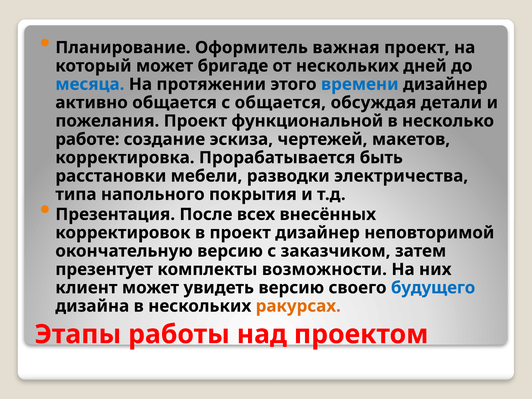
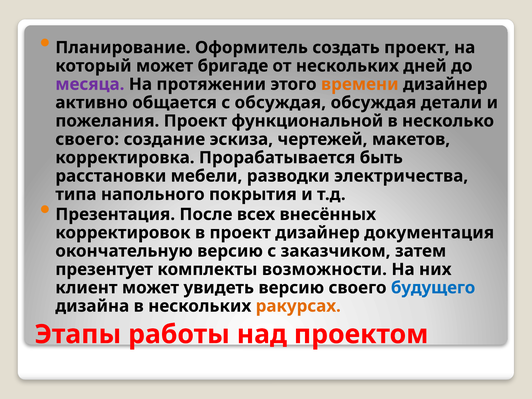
важная: важная -> создать (346, 48)
месяца colour: blue -> purple (90, 84)
времени colour: blue -> orange (360, 84)
с общается: общается -> обсуждая (280, 103)
работе: работе -> своего (87, 139)
неповторимой: неповторимой -> документация (429, 233)
